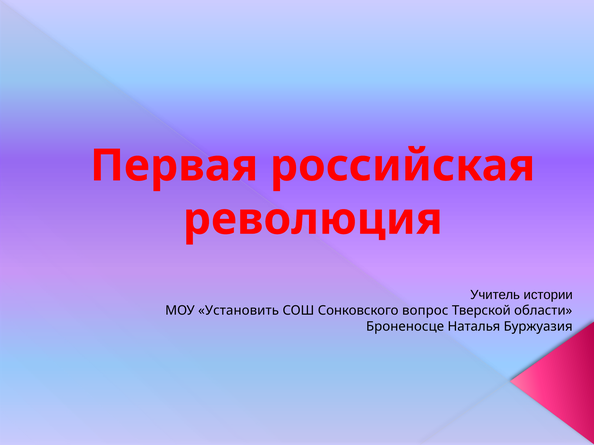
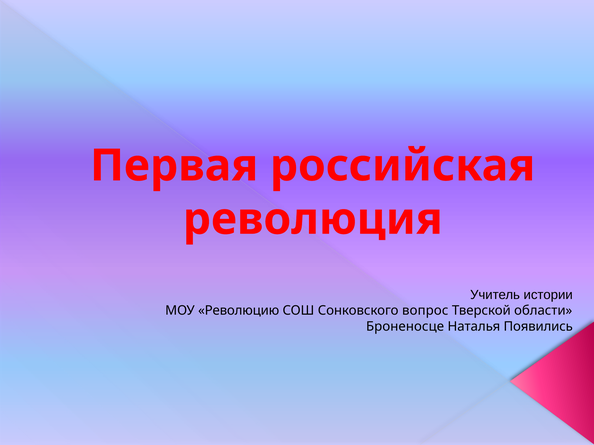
Установить: Установить -> Революцию (239, 311)
Буржуазия: Буржуазия -> Появились (538, 327)
